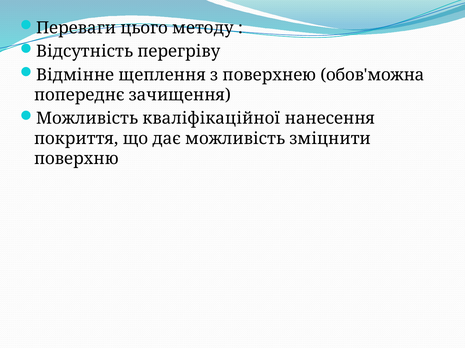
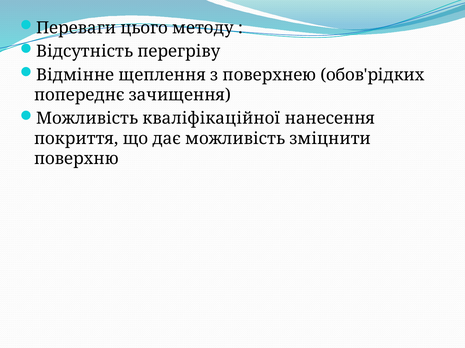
обов'можна: обов'можна -> обов'рідких (372, 75)
